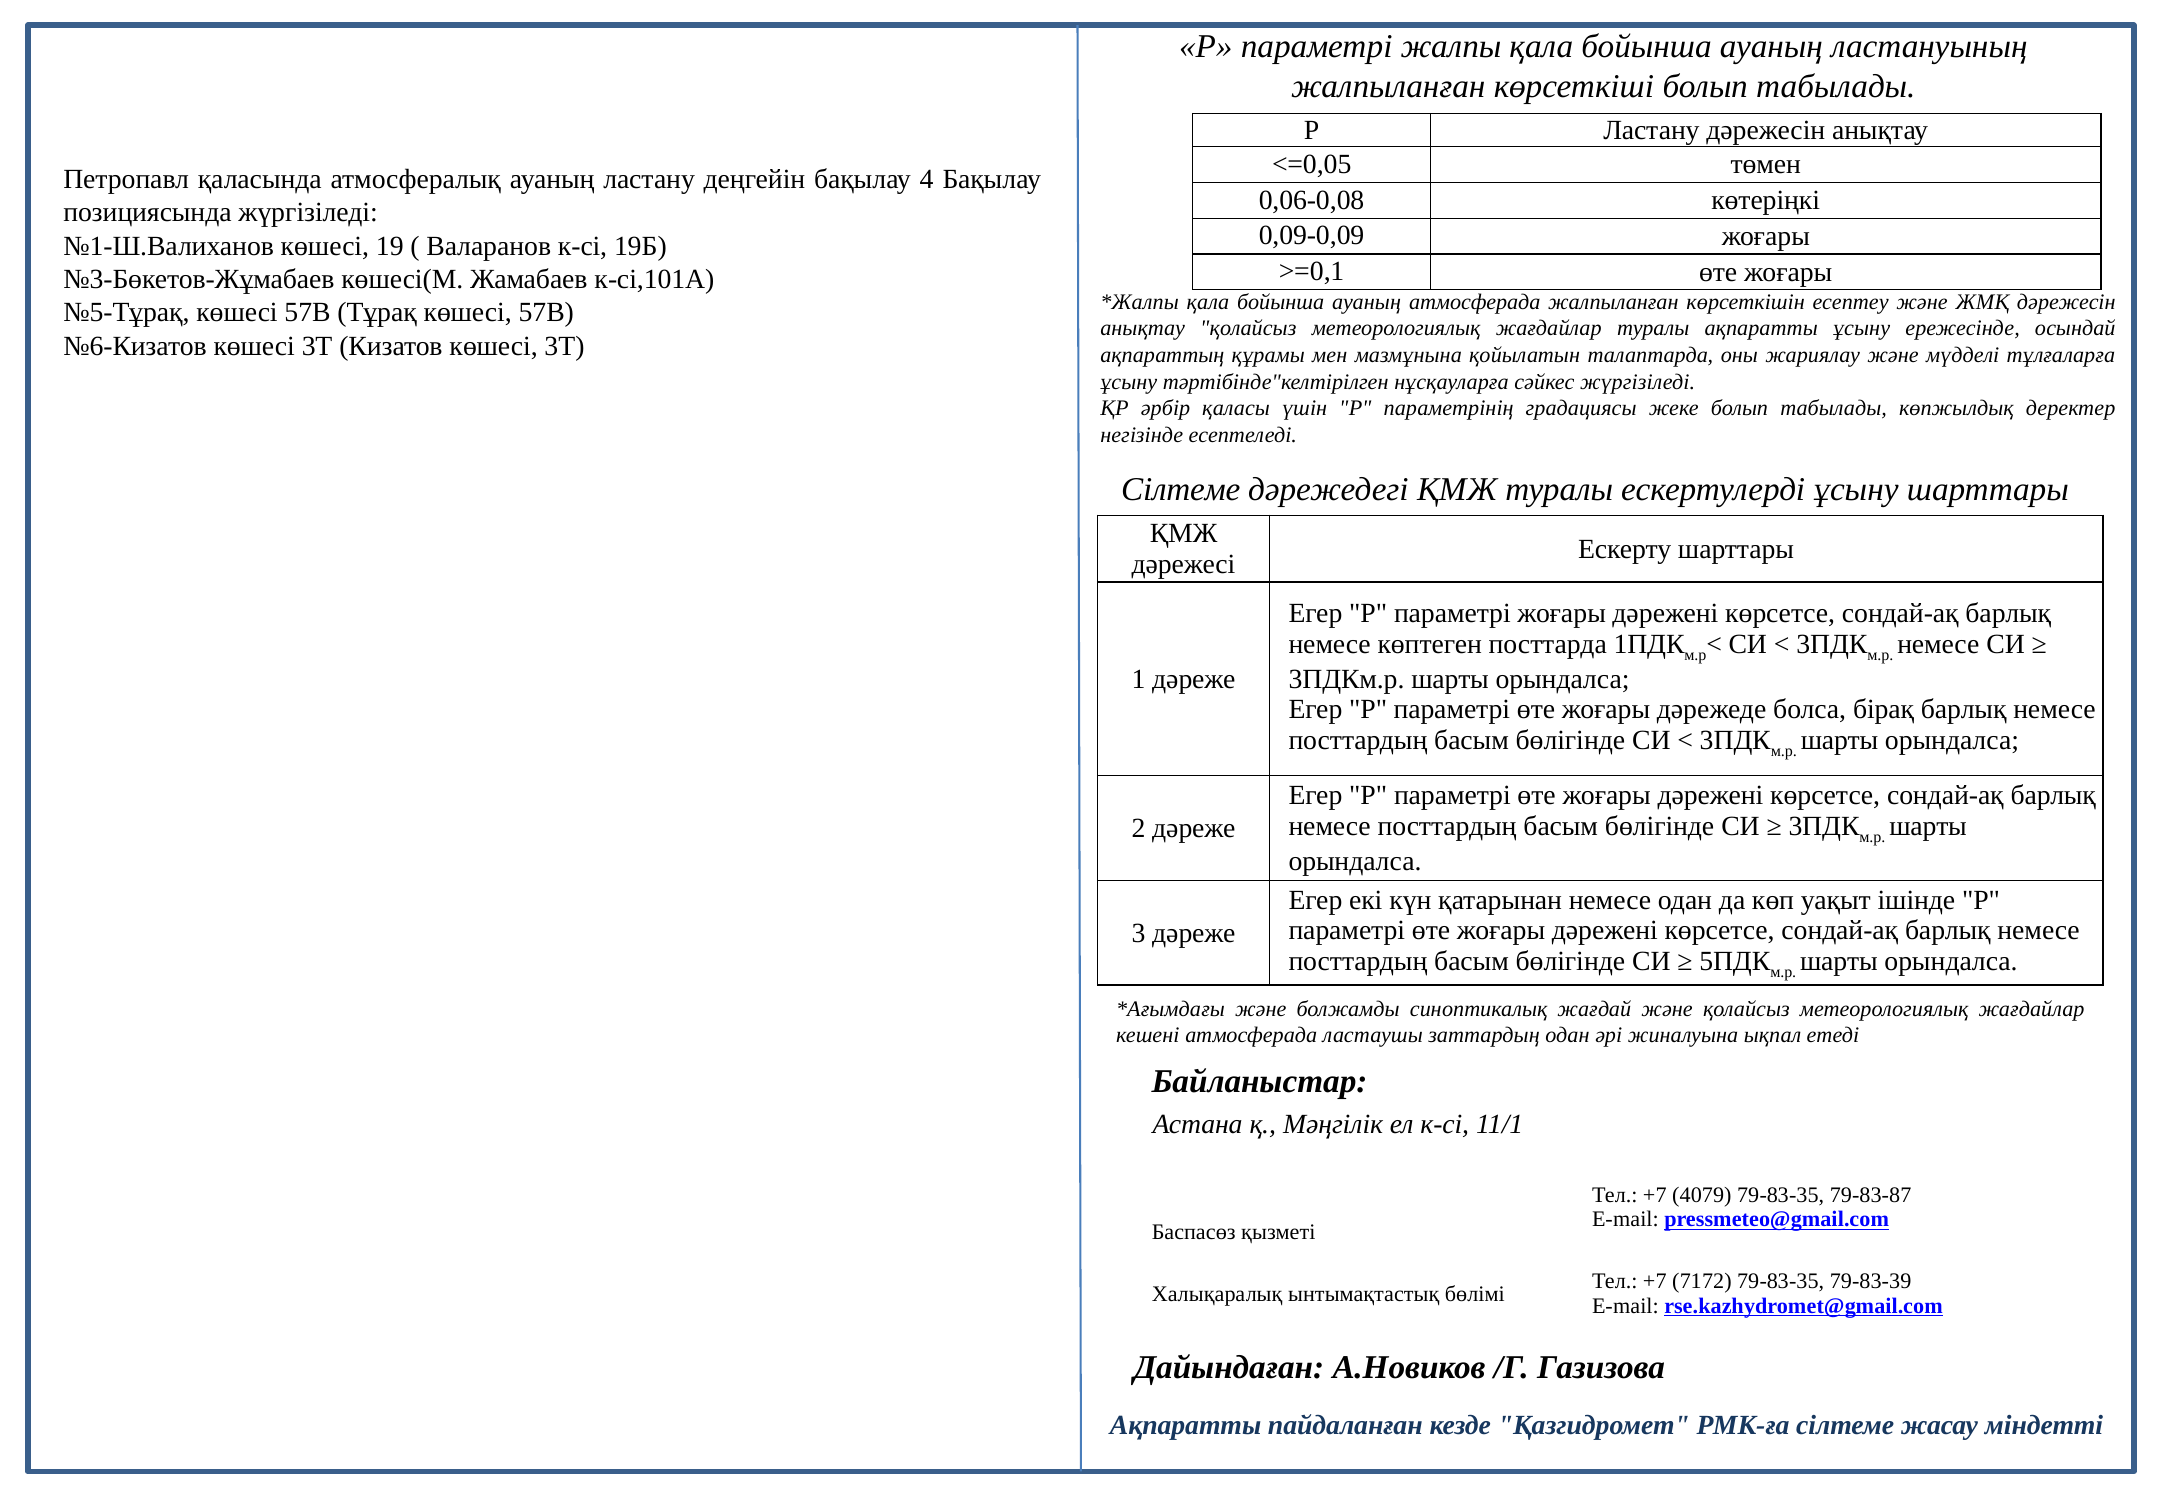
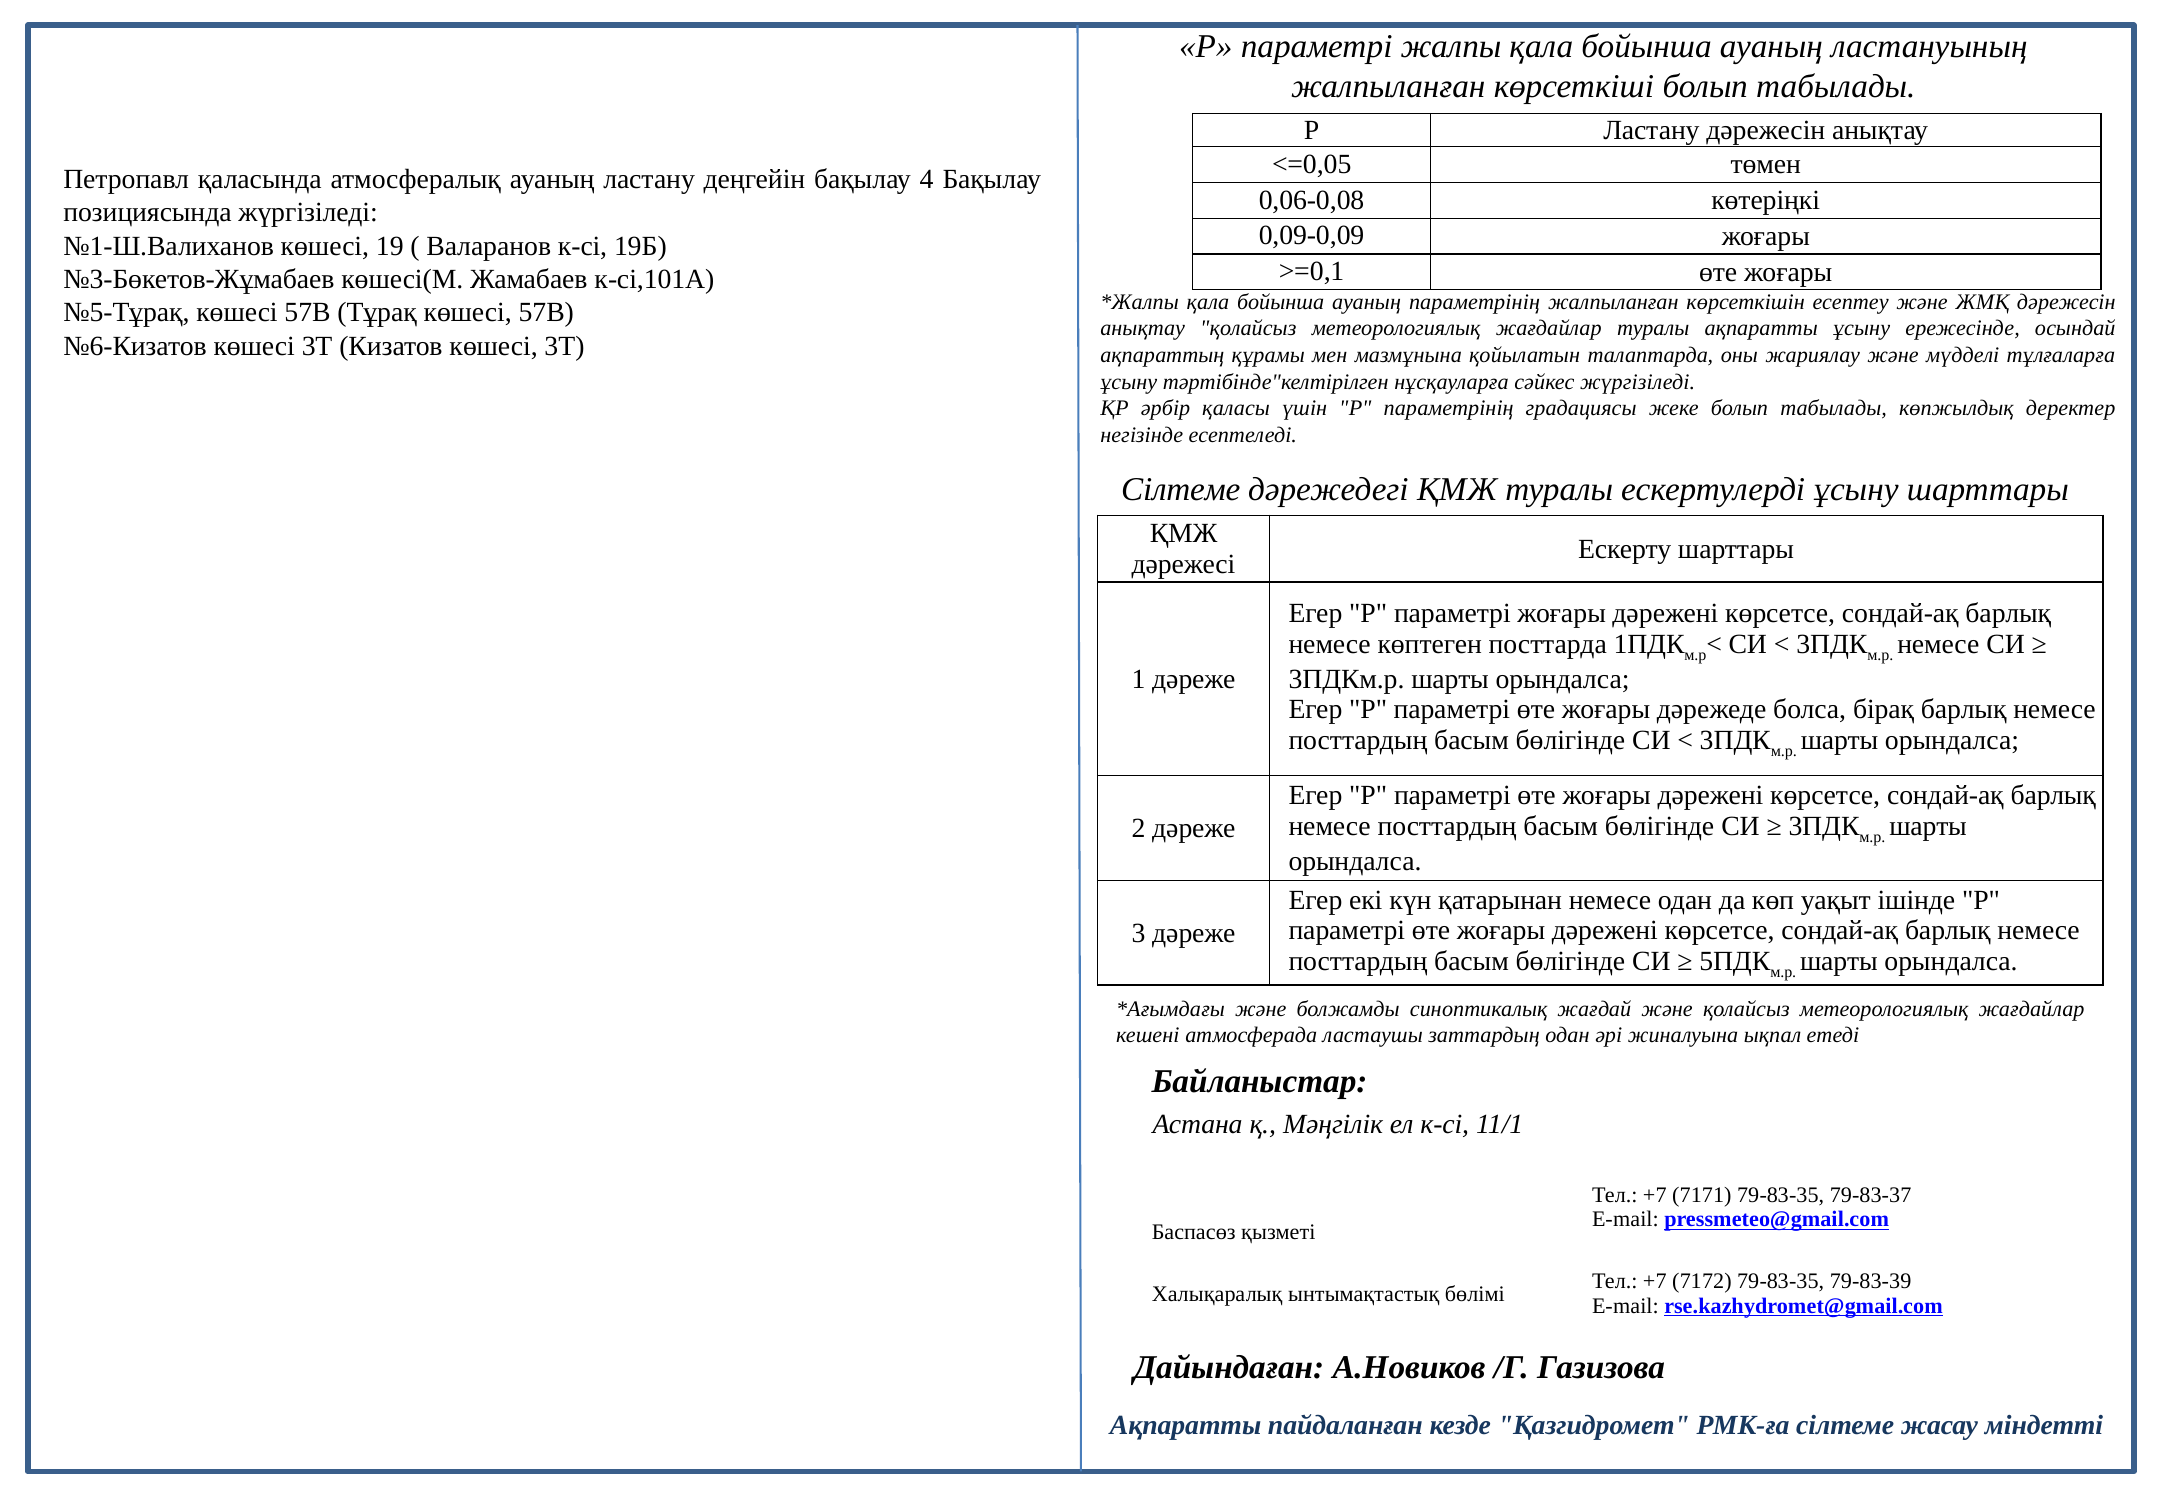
ауаның атмосферада: атмосферада -> параметрінің (1475, 302)
4079: 4079 -> 7171 (1702, 1195)
79-83-87: 79-83-87 -> 79-83-37 (1871, 1195)
